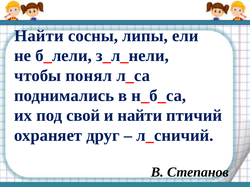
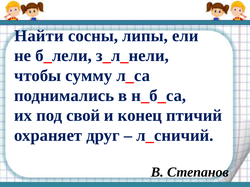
понял: понял -> сумму (89, 76)
и найти: найти -> конец (140, 116)
